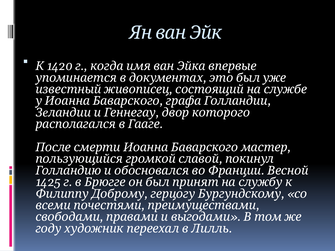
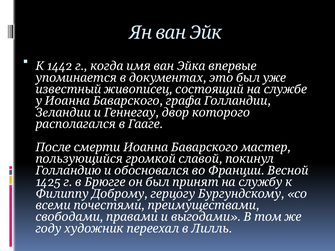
1420: 1420 -> 1442 (60, 66)
